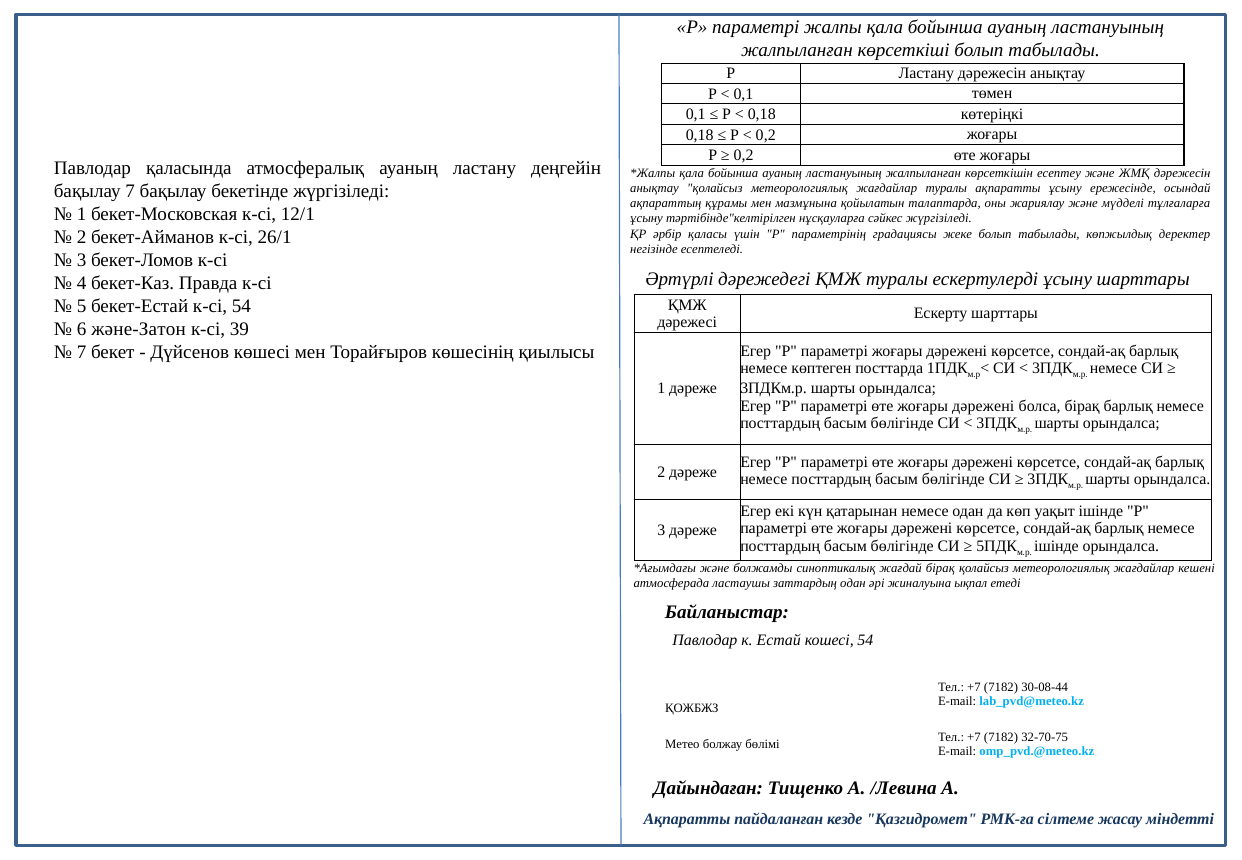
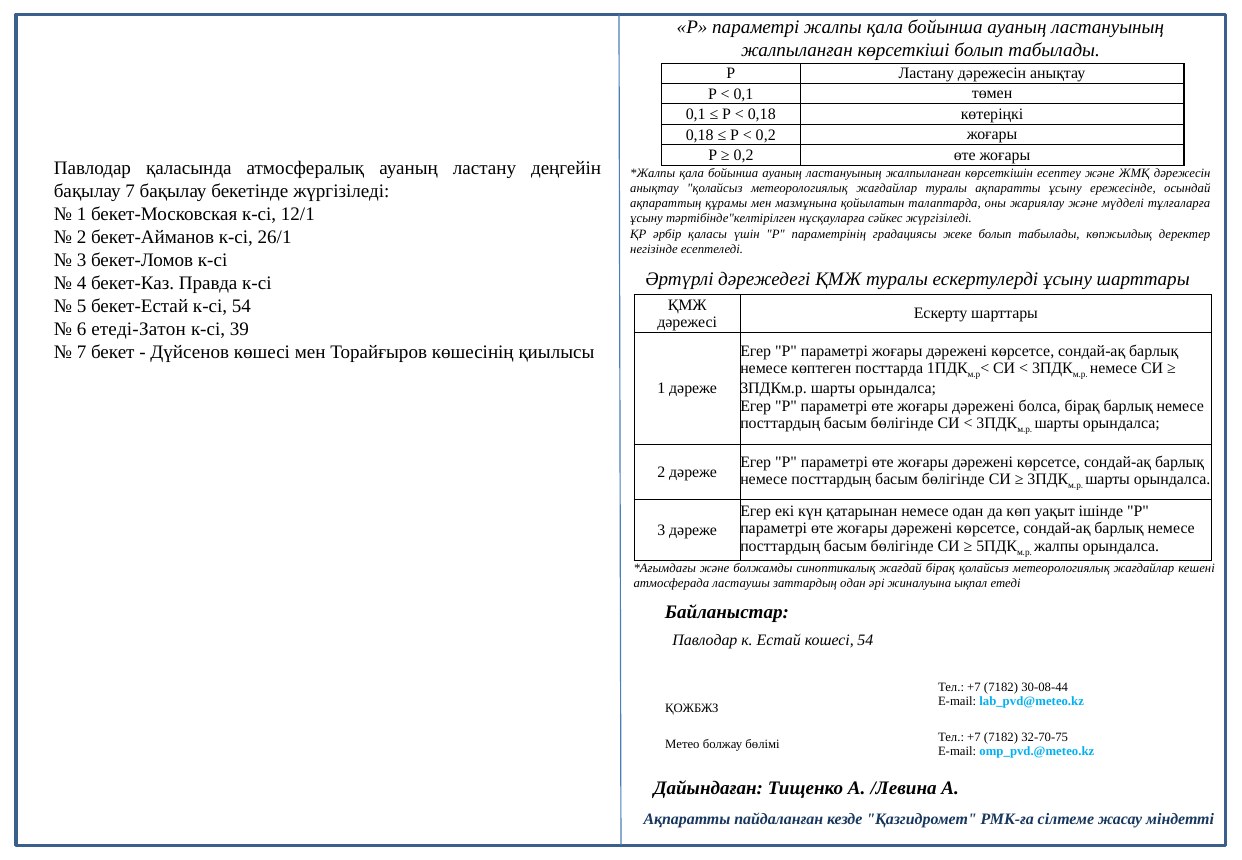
және-Затон: және-Затон -> етеді-Затон (139, 329)
ішінде: ішінде -> жалпы (1057, 546)
